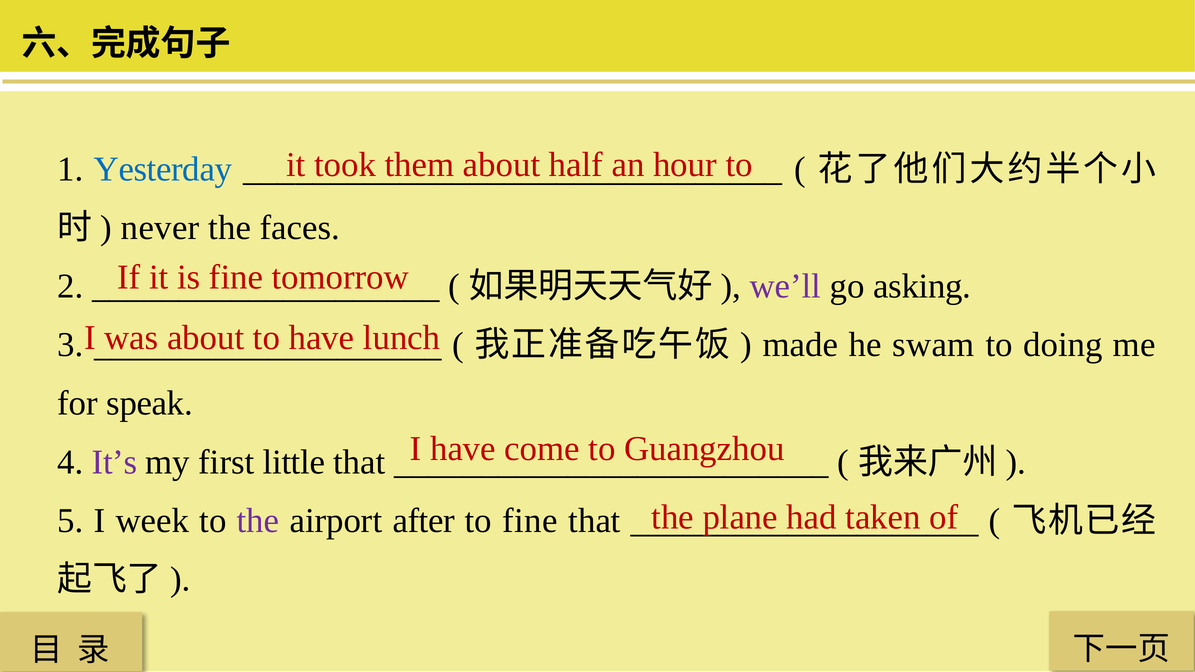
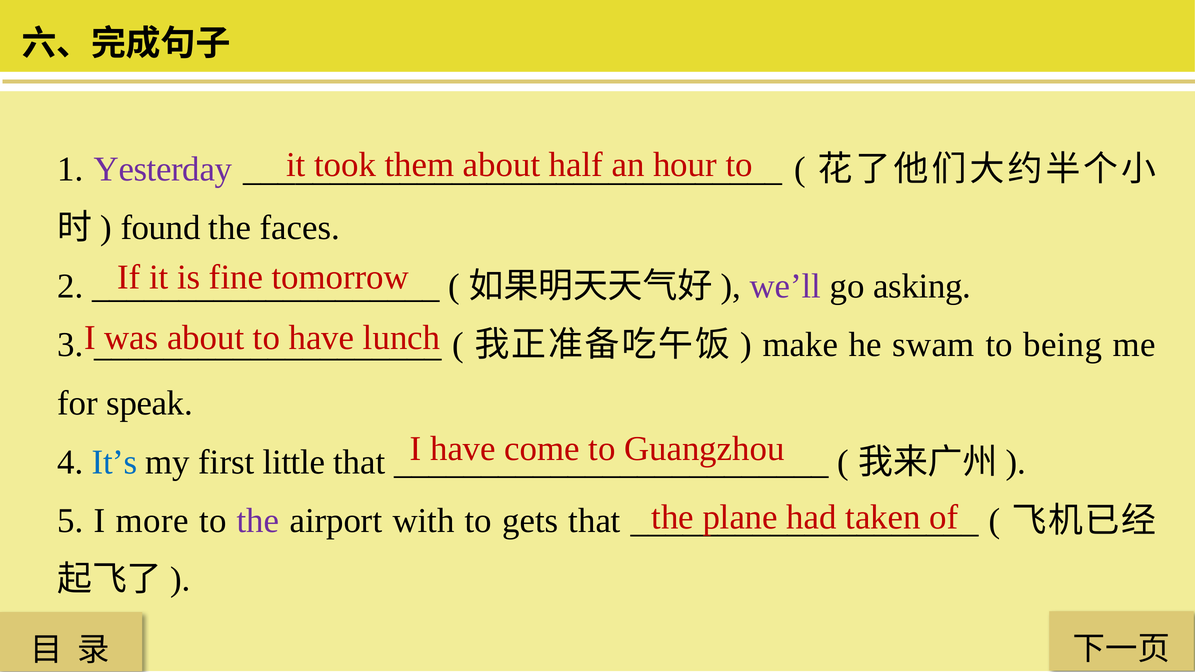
Yesterday colour: blue -> purple (163, 169)
never: never -> found (160, 228)
made: made -> make (800, 345)
doing: doing -> being (1063, 345)
It’s colour: purple -> blue (114, 462)
week: week -> more (152, 521)
after: after -> with (424, 521)
to fine: fine -> gets (530, 521)
